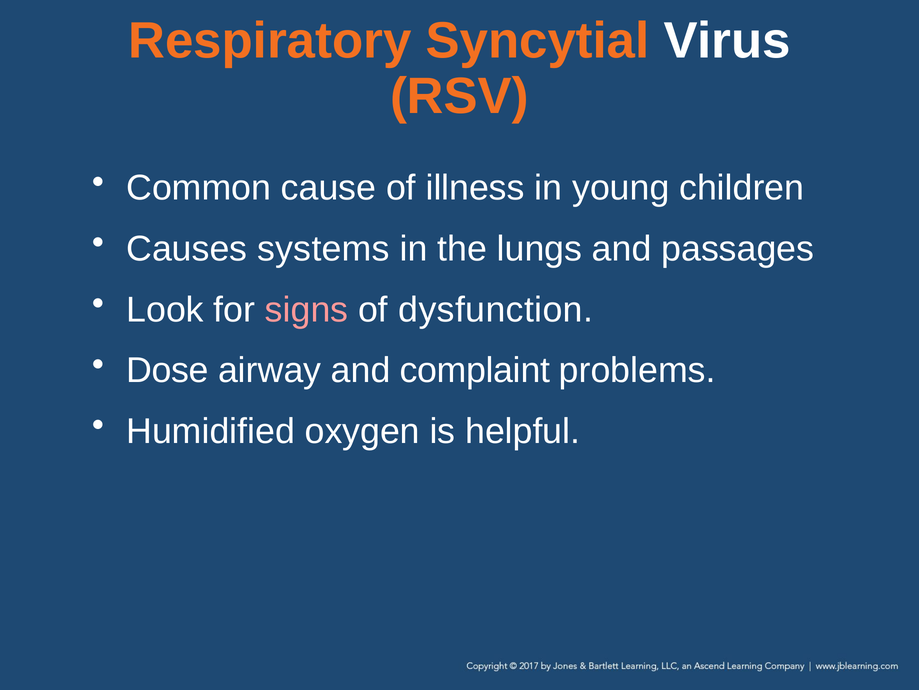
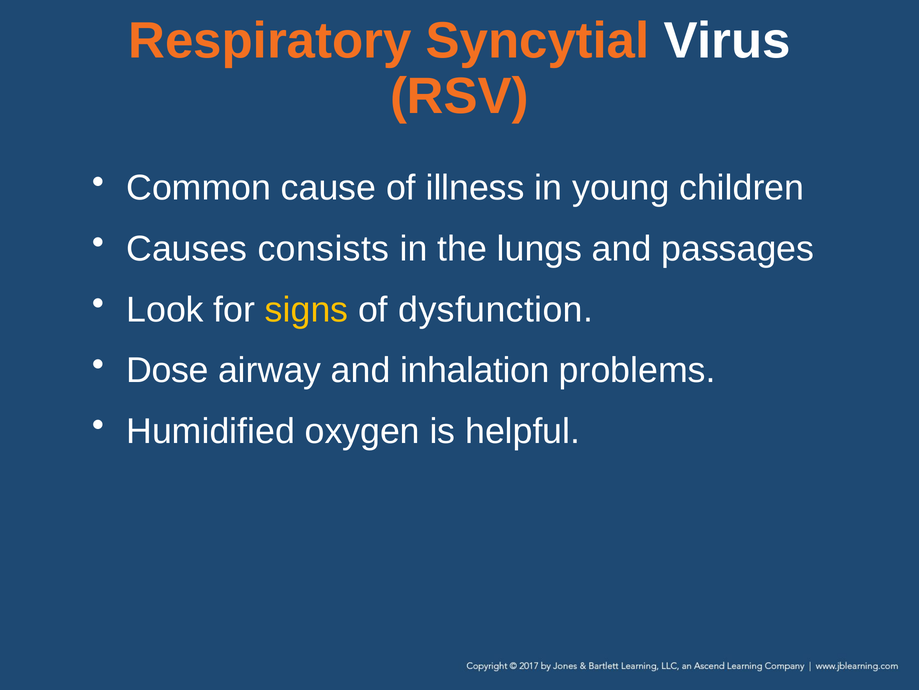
systems: systems -> consists (323, 249)
signs colour: pink -> yellow (307, 309)
complaint: complaint -> inhalation (475, 370)
